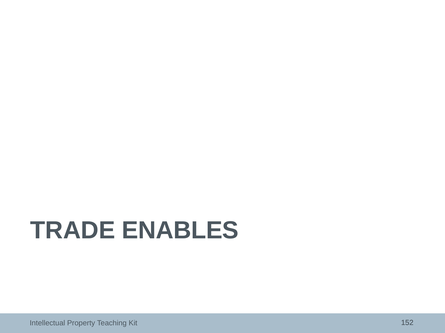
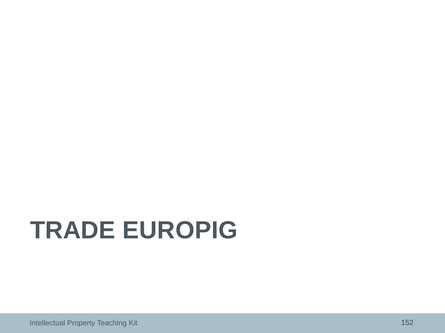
ENABLES: ENABLES -> EUROPIG (180, 231)
